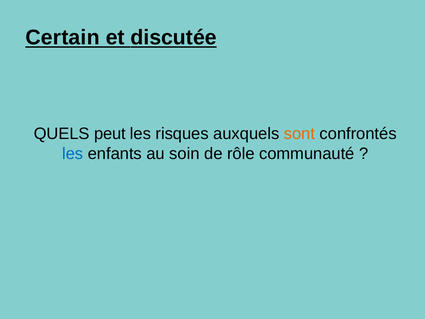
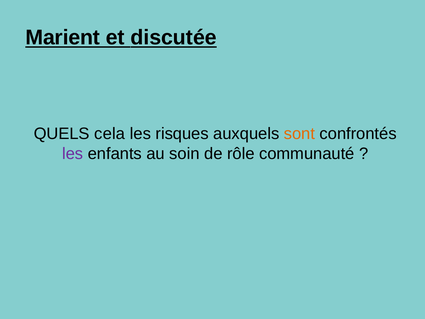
Certain: Certain -> Marient (63, 38)
peut: peut -> cela (110, 134)
les colour: blue -> purple (73, 153)
